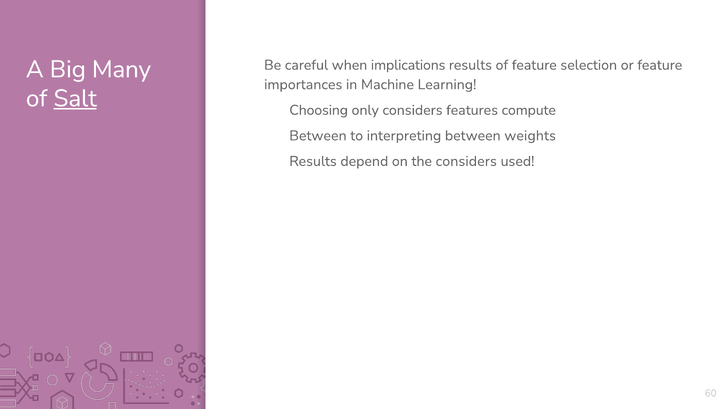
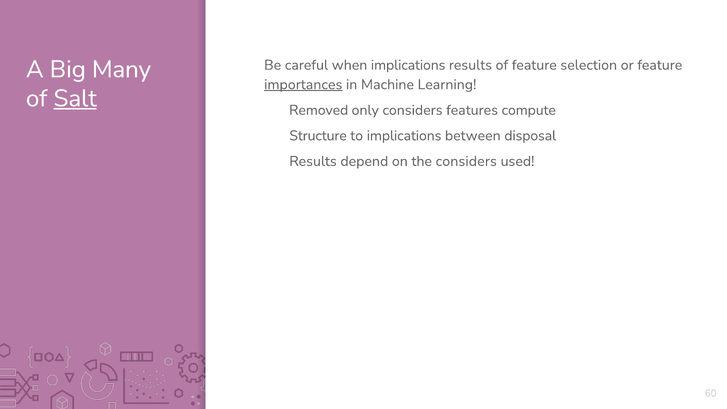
importances underline: none -> present (303, 85)
Choosing: Choosing -> Removed (319, 110)
Between: Between -> Structure (318, 136)
to interpreting: interpreting -> implications (404, 136)
weights: weights -> disposal (530, 136)
